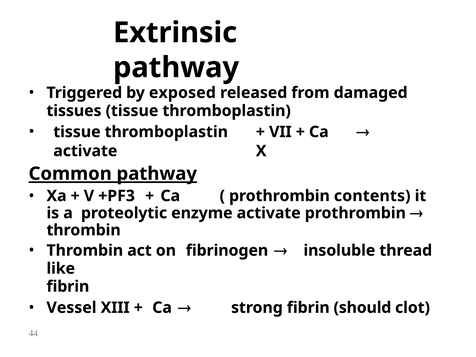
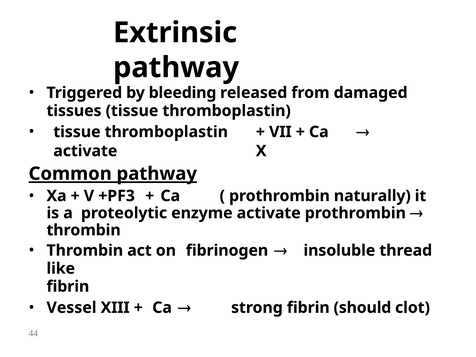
exposed: exposed -> bleeding (183, 93)
contents: contents -> naturally (372, 196)
